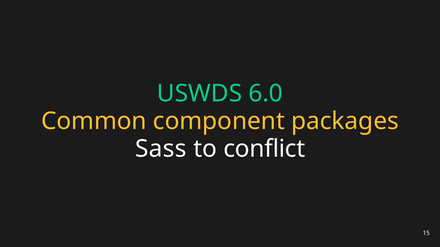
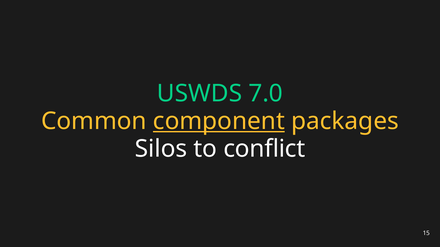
6.0: 6.0 -> 7.0 (266, 93)
component underline: none -> present (219, 121)
Sass: Sass -> Silos (161, 149)
